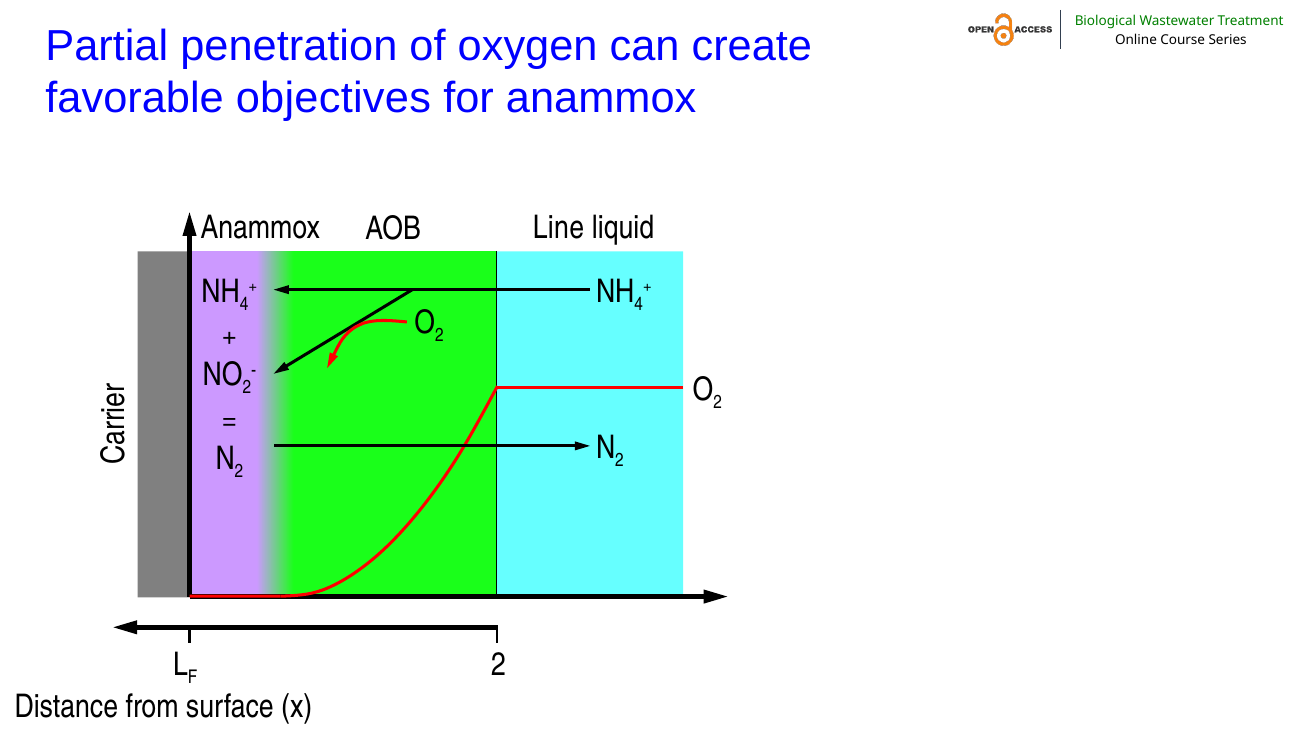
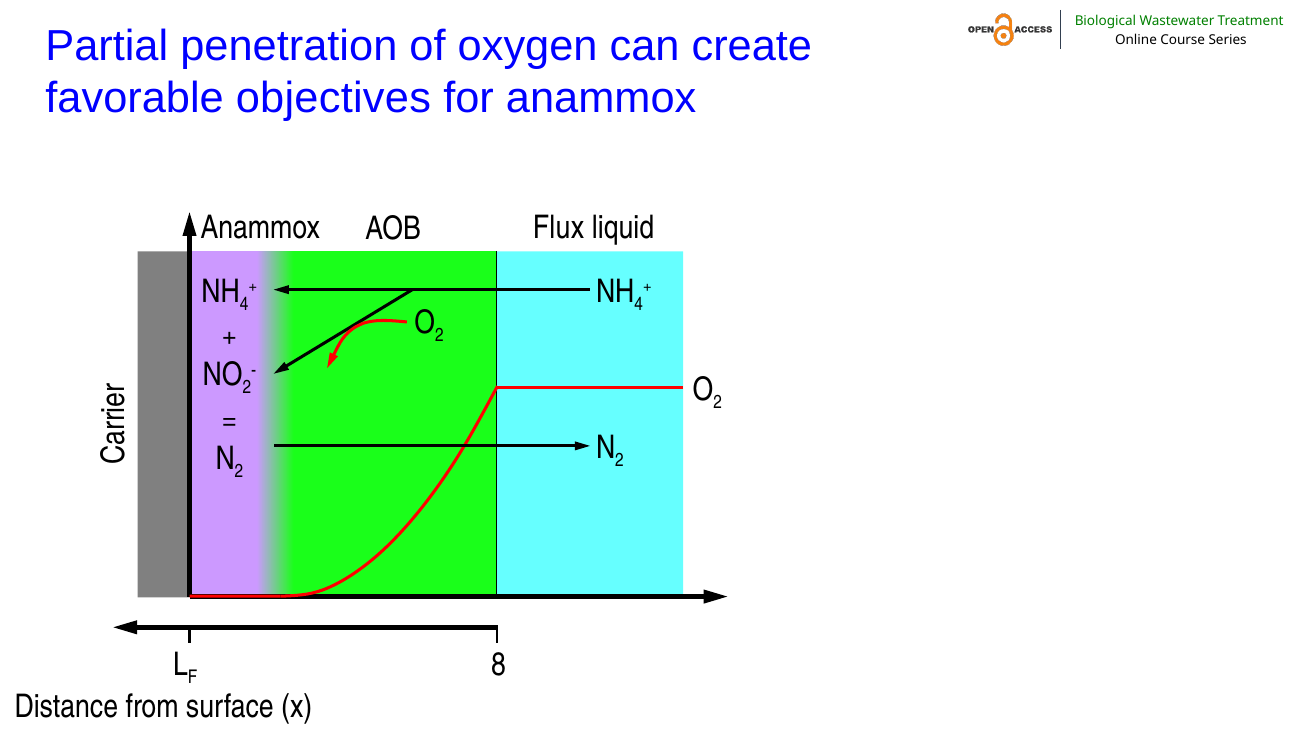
Line: Line -> Flux (559, 228)
2: 2 -> 8 (498, 665)
